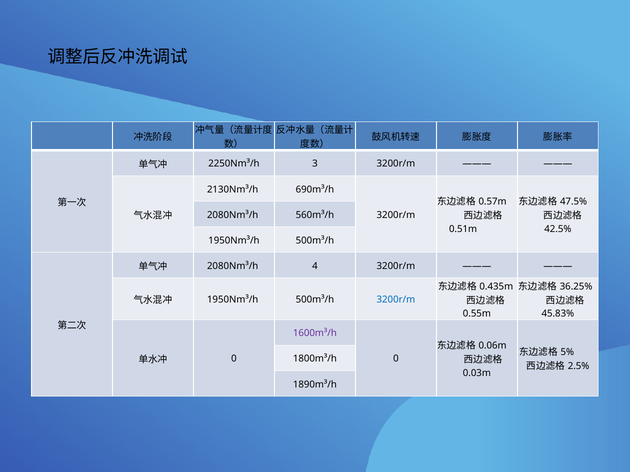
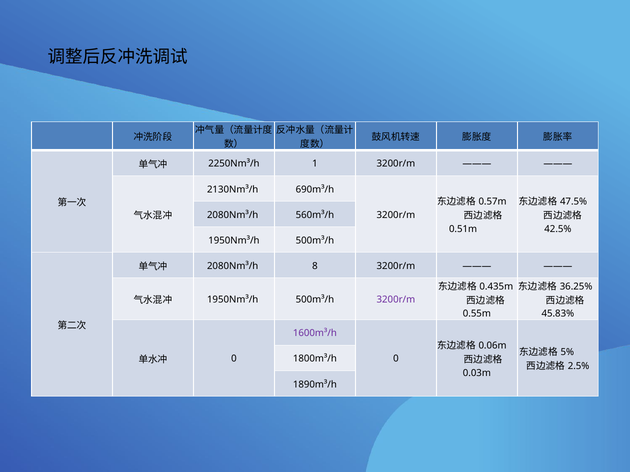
3: 3 -> 1 (315, 164)
4: 4 -> 8 (315, 266)
3200r/m colour: blue -> purple (396, 300)
